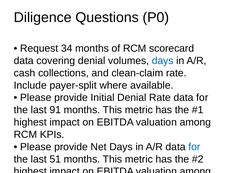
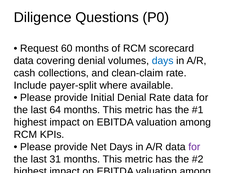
34: 34 -> 60 (67, 48)
91: 91 -> 64 (55, 110)
for colour: blue -> purple (194, 146)
51: 51 -> 31 (55, 159)
